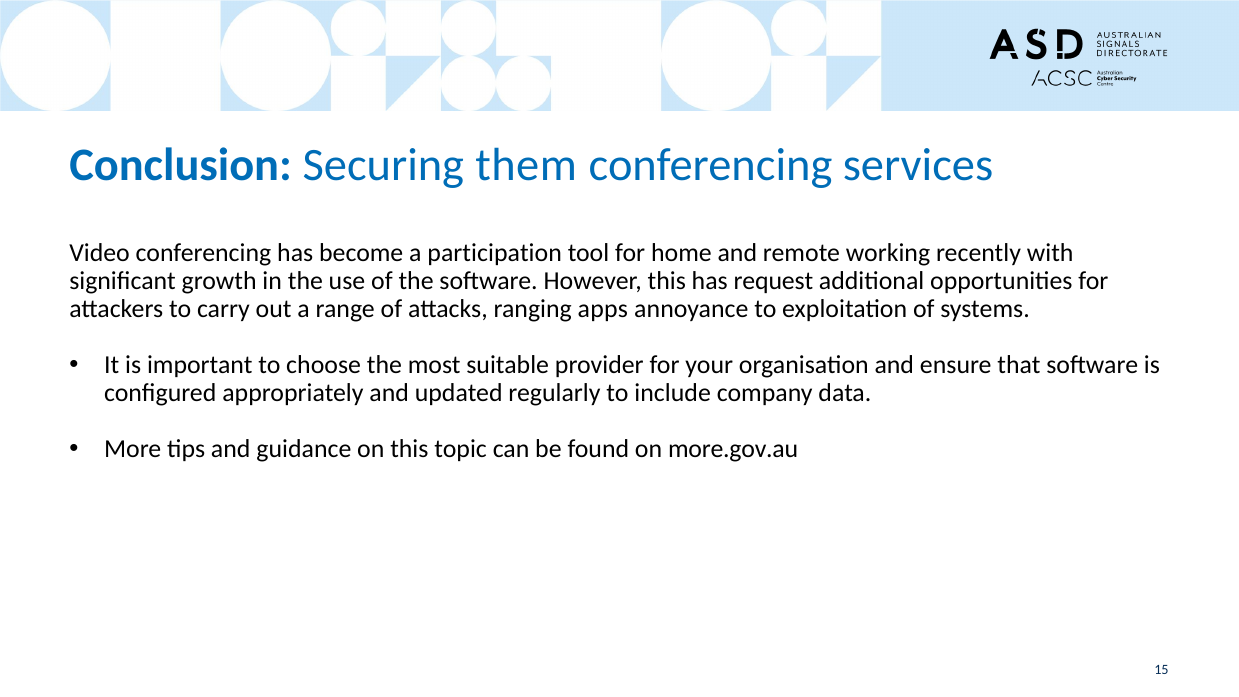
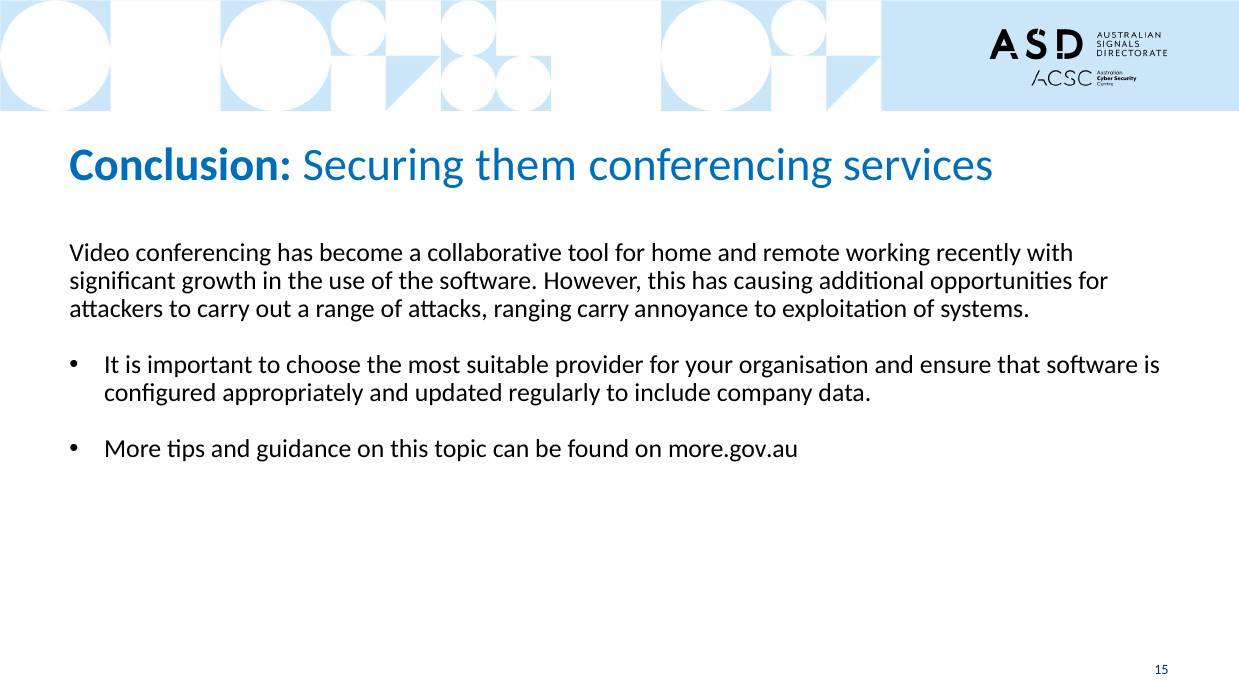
participation: participation -> collaborative (495, 253)
request: request -> causing (773, 281)
ranging apps: apps -> carry (603, 309)
